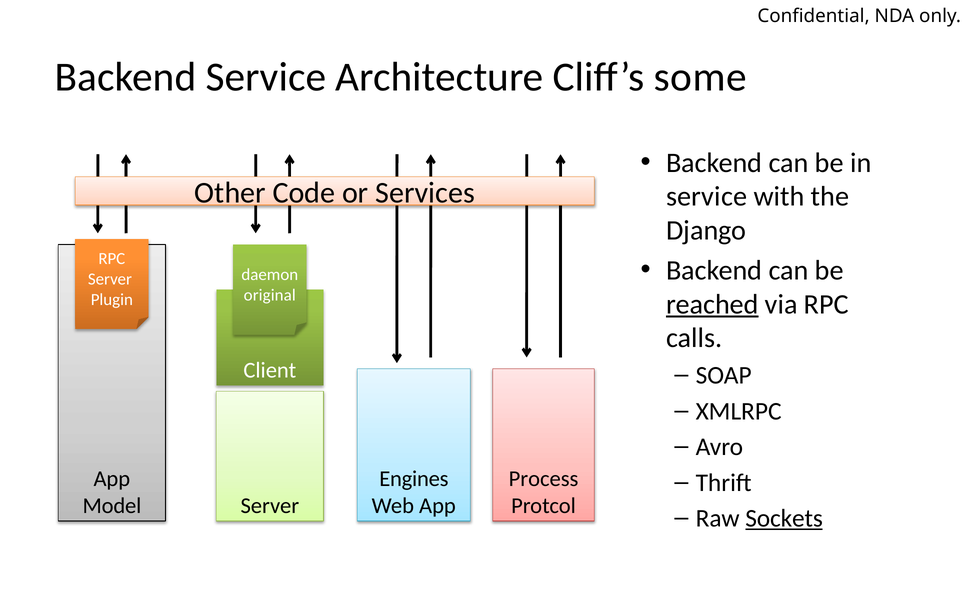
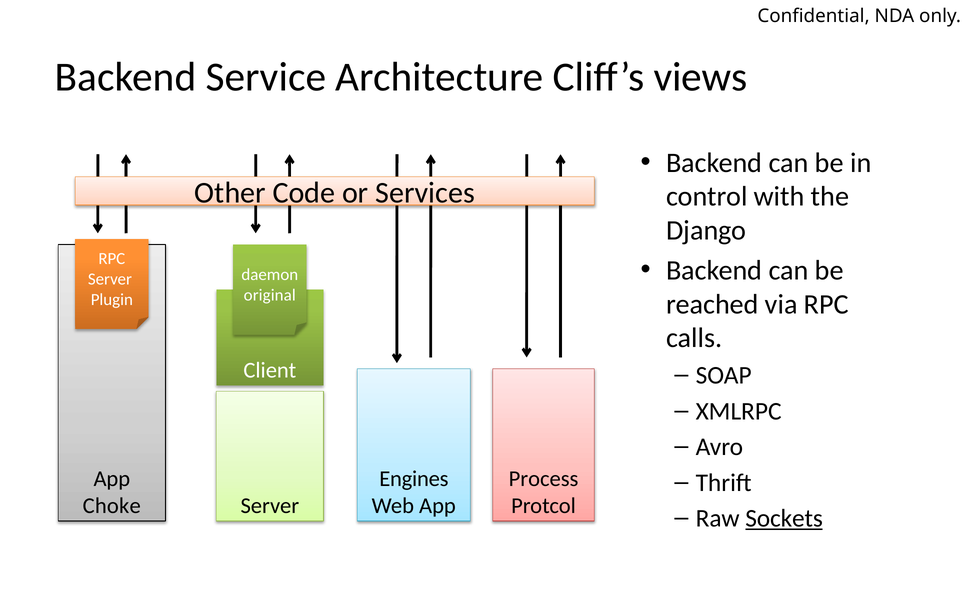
some: some -> views (701, 77)
service: service -> control (707, 197)
reached underline: present -> none (712, 304)
Model: Model -> Choke (112, 506)
